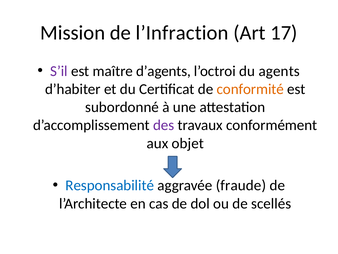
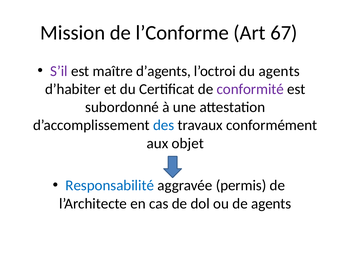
l’Infraction: l’Infraction -> l’Conforme (182, 33)
17: 17 -> 67 (284, 33)
conformité colour: orange -> purple (250, 89)
des colour: purple -> blue (164, 125)
fraude: fraude -> permis (241, 185)
de scellés: scellés -> agents (271, 203)
